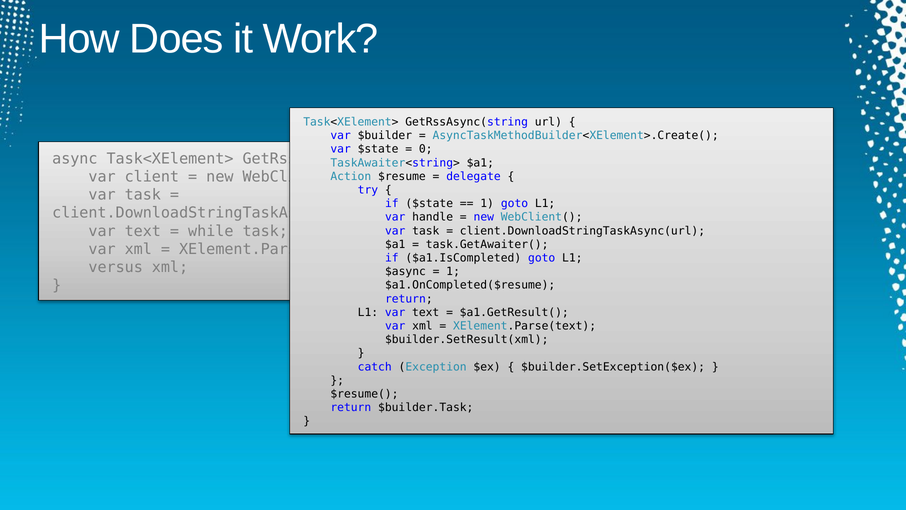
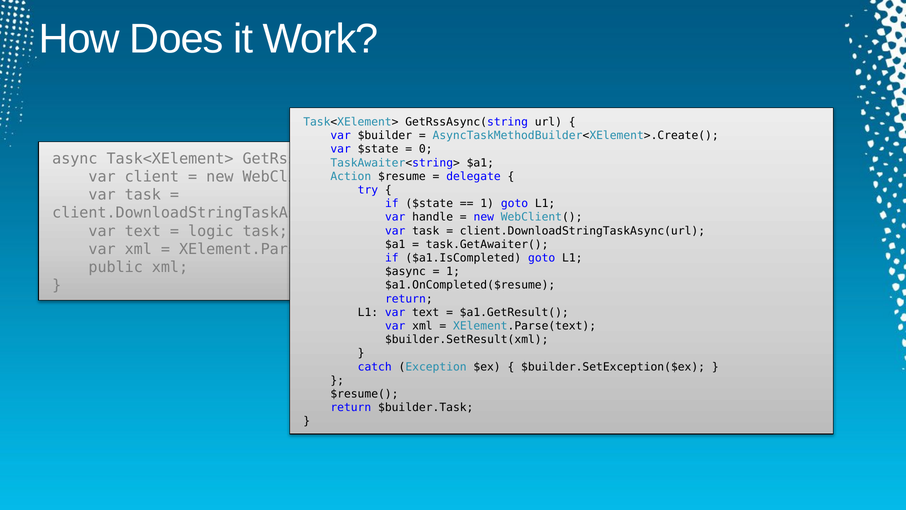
while: while -> logic (211, 231)
versus: versus -> public (116, 267)
